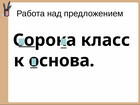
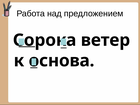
класс: класс -> ветер (105, 40)
